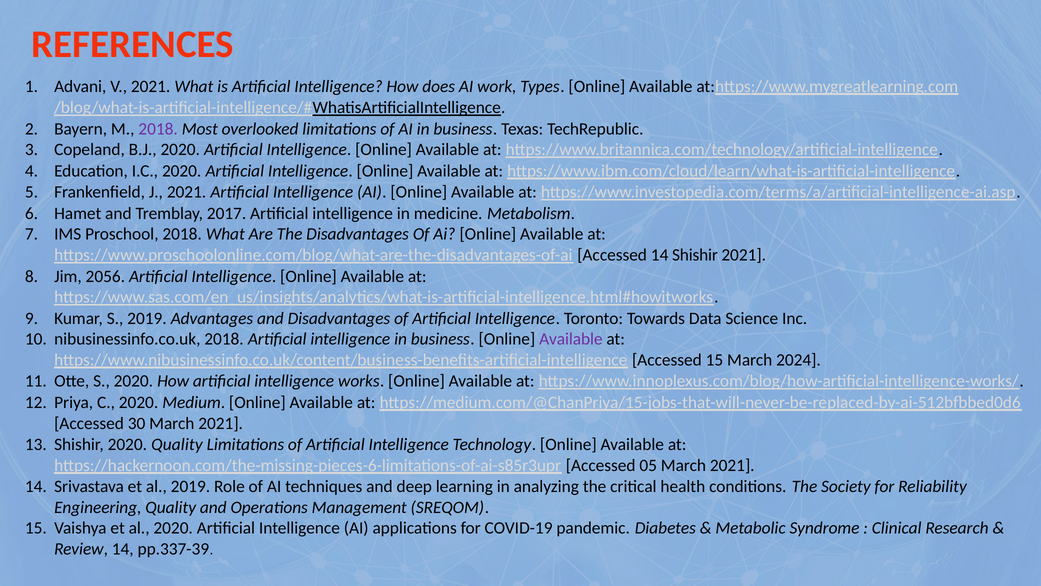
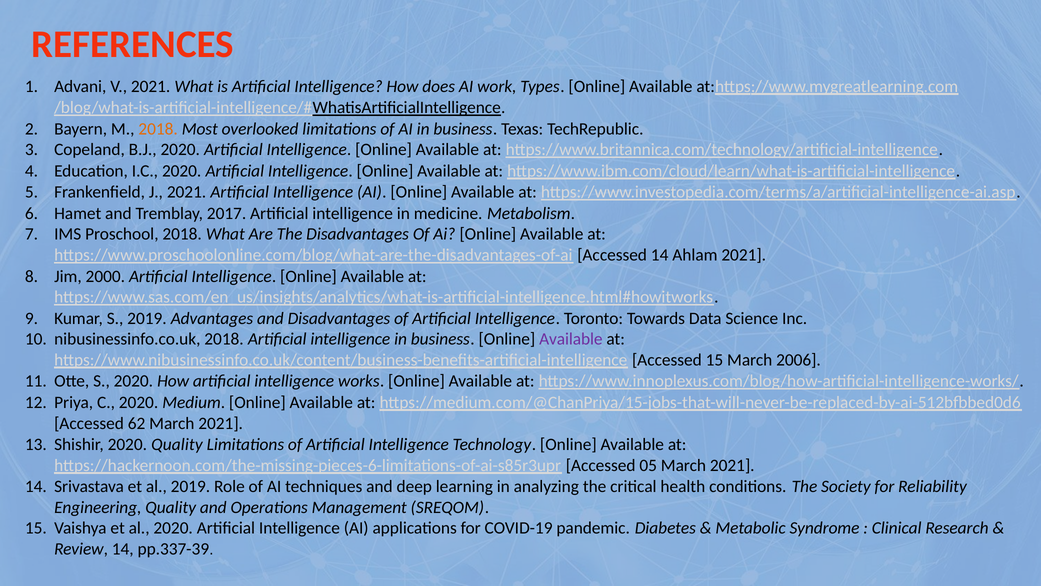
2018 colour: purple -> orange (158, 129)
14 Shishir: Shishir -> Ahlam (695, 255)
2056: 2056 -> 2000 (105, 276)
2024: 2024 -> 2006 (799, 360)
30: 30 -> 62 (137, 423)
